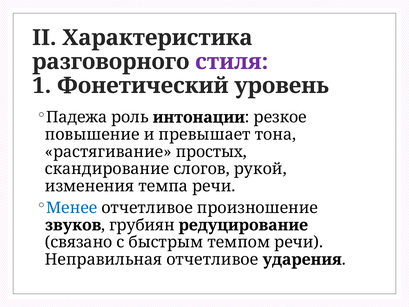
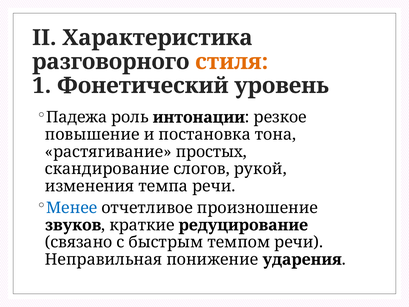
стиля colour: purple -> orange (232, 62)
превышает: превышает -> постановка (205, 134)
грубиян: грубиян -> краткие (142, 225)
Неправильная отчетливое: отчетливое -> понижение (212, 259)
